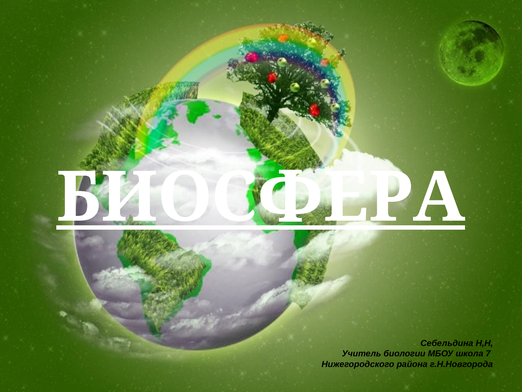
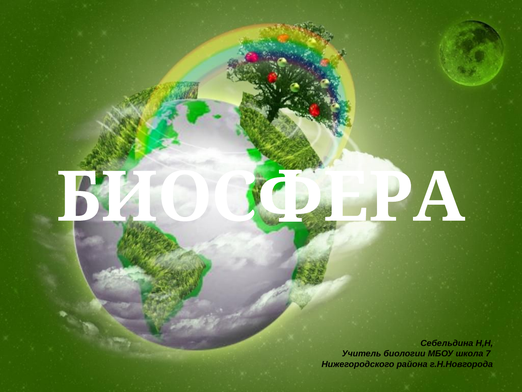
БИОСФЕРА underline: present -> none (261, 197)
